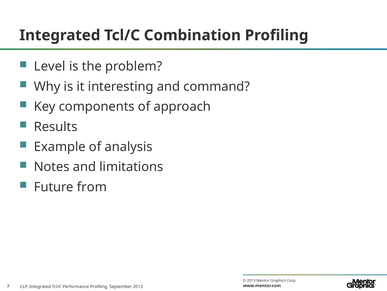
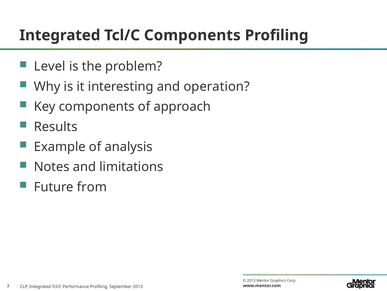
Tcl/C Combination: Combination -> Components (192, 35)
command: command -> operation (217, 86)
